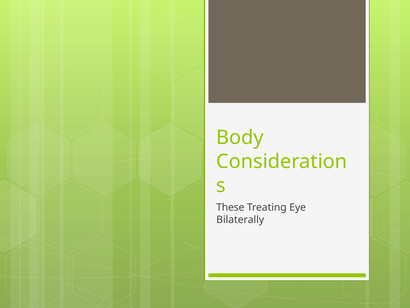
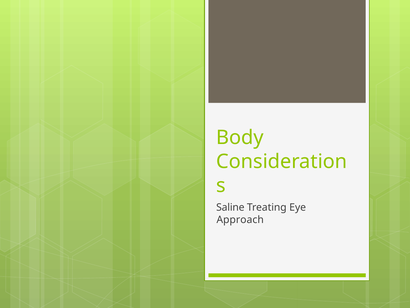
These: These -> Saline (230, 207)
Bilaterally: Bilaterally -> Approach (240, 219)
